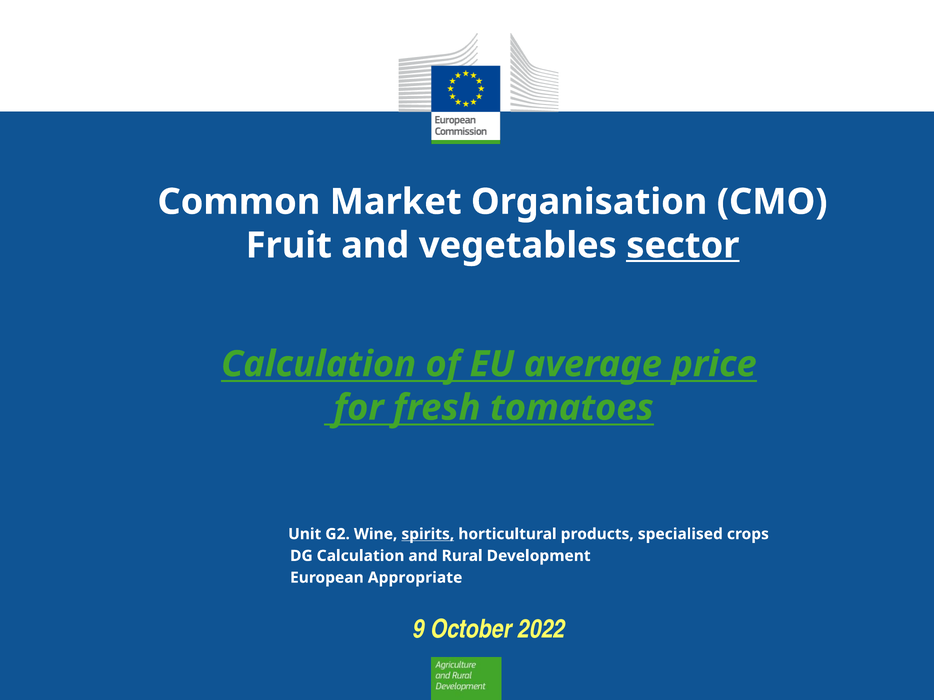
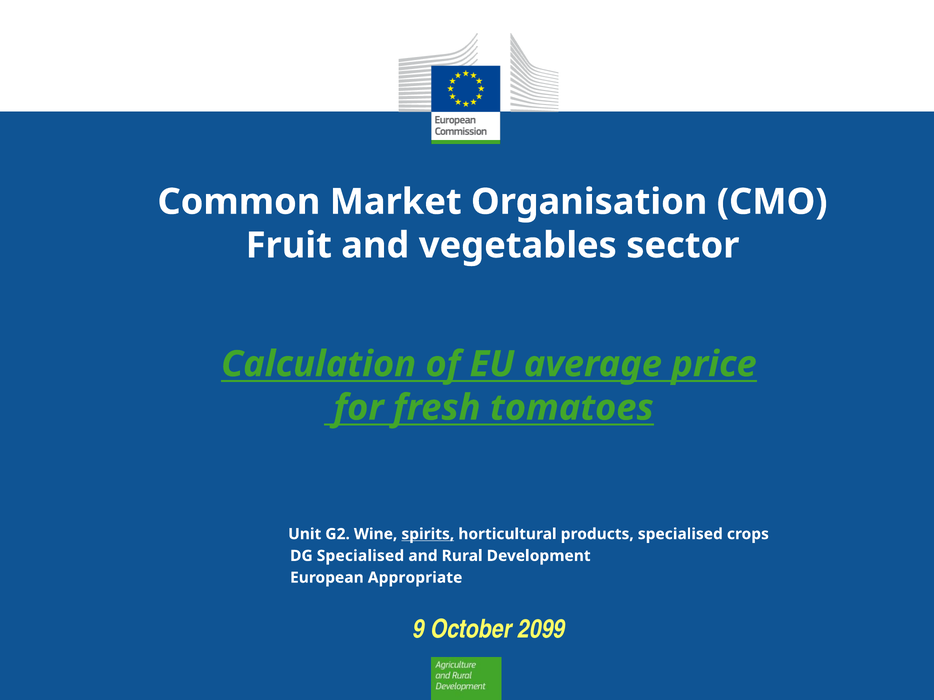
sector underline: present -> none (683, 246)
DG Calculation: Calculation -> Specialised (360, 556)
2022: 2022 -> 2099 (542, 630)
